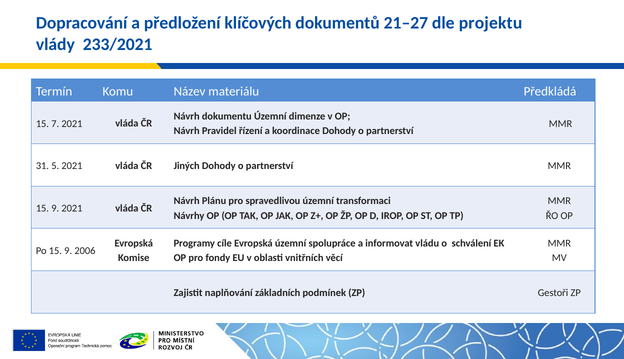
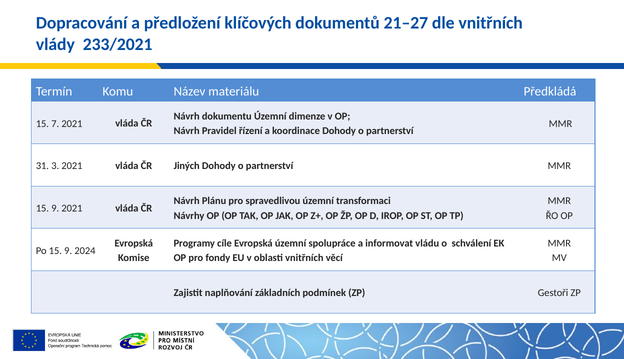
dle projektu: projektu -> vnitřních (491, 23)
5: 5 -> 3 (55, 166)
2006: 2006 -> 2024 (85, 251)
